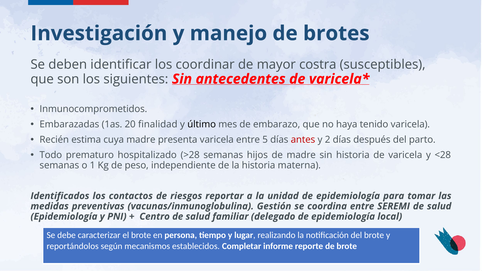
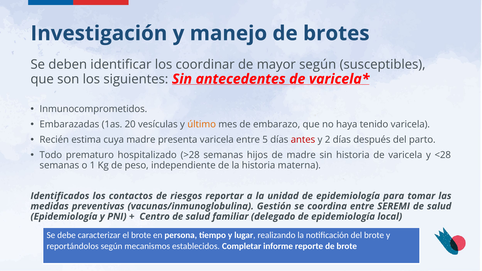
mayor costra: costra -> según (318, 64)
finalidad: finalidad -> vesículas (158, 124)
último colour: black -> orange (202, 124)
